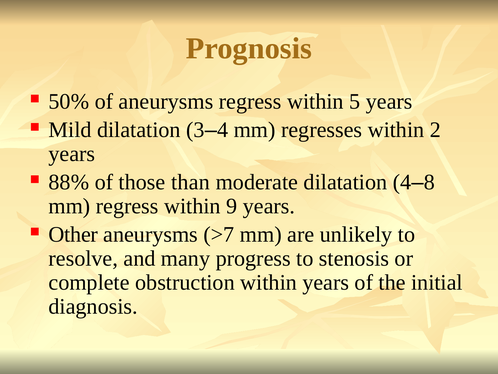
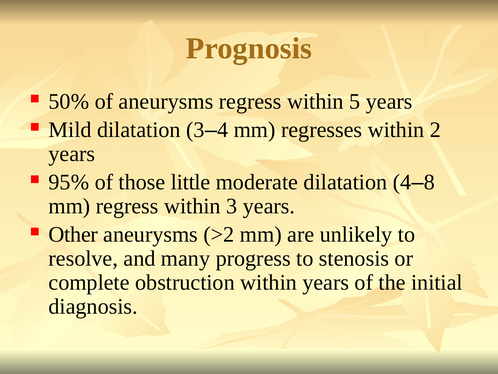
88%: 88% -> 95% (69, 182)
than: than -> little (191, 182)
9: 9 -> 3 (232, 206)
>7: >7 -> >2 (219, 234)
